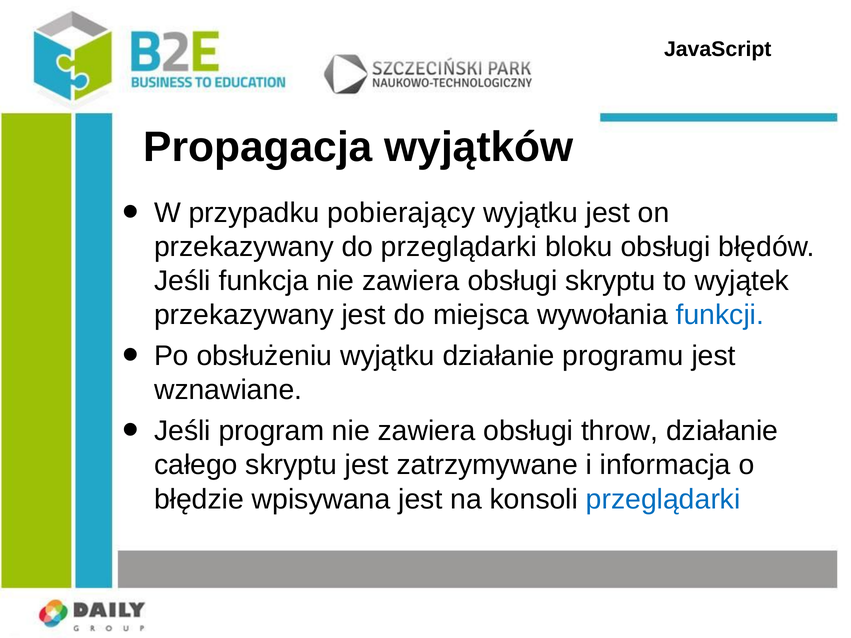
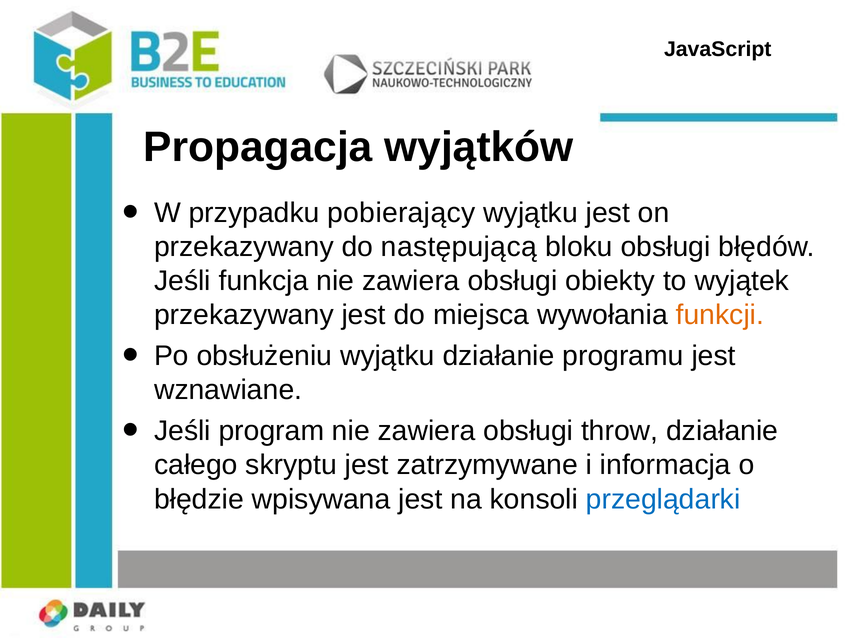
do przeglądarki: przeglądarki -> następującą (459, 247)
obsługi skryptu: skryptu -> obiekty (610, 281)
funkcji colour: blue -> orange (720, 315)
